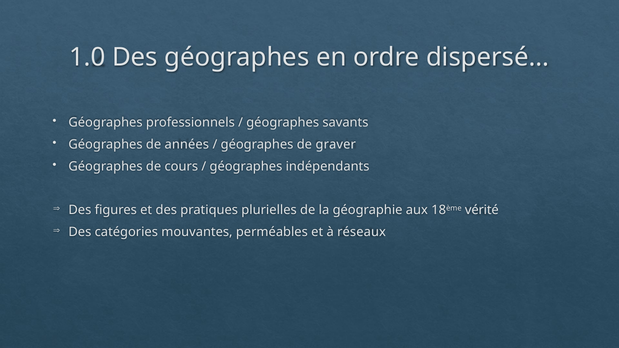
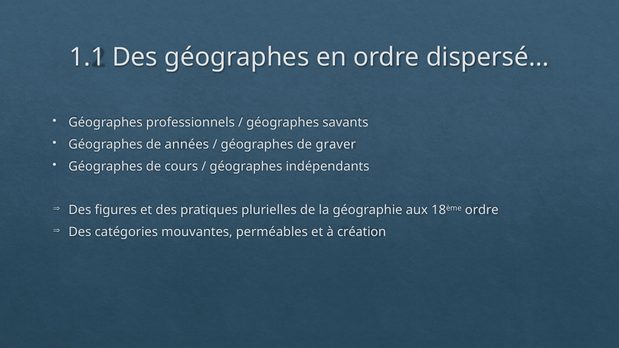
1.0: 1.0 -> 1.1 (87, 57)
18ème vérité: vérité -> ordre (482, 210)
réseaux: réseaux -> création (362, 232)
